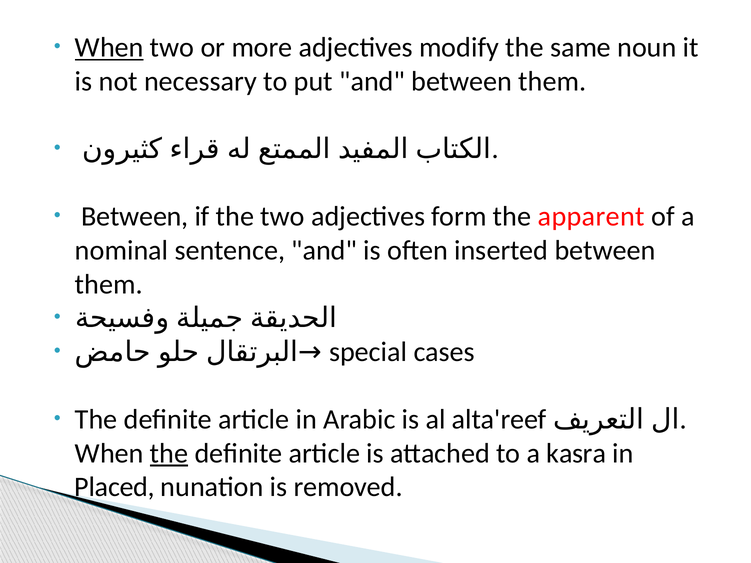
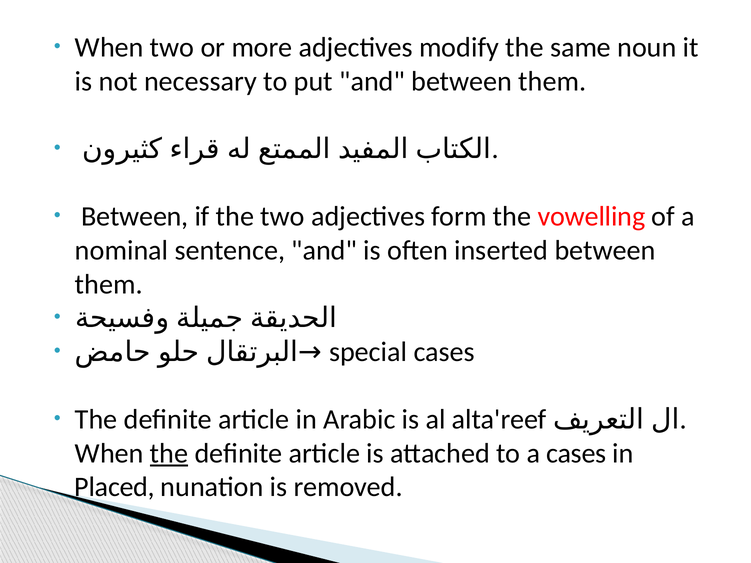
When underline: present -> none (109, 48)
apparent: apparent -> vowelling (591, 217)
a kasra: kasra -> cases (576, 454)
